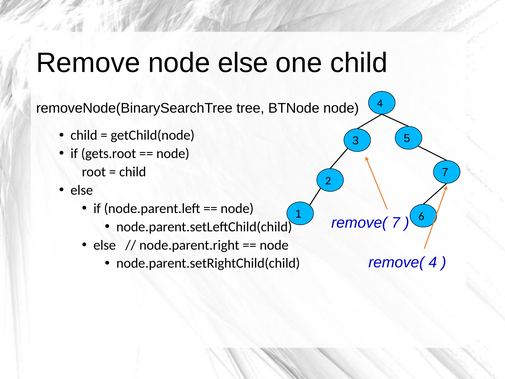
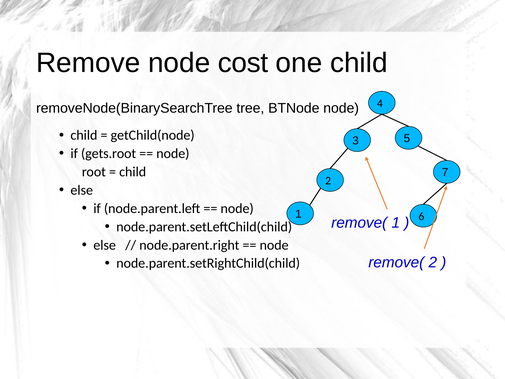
node else: else -> cost (243, 63)
remove( 7: 7 -> 1 (396, 223)
remove( 4: 4 -> 2 (433, 262)
